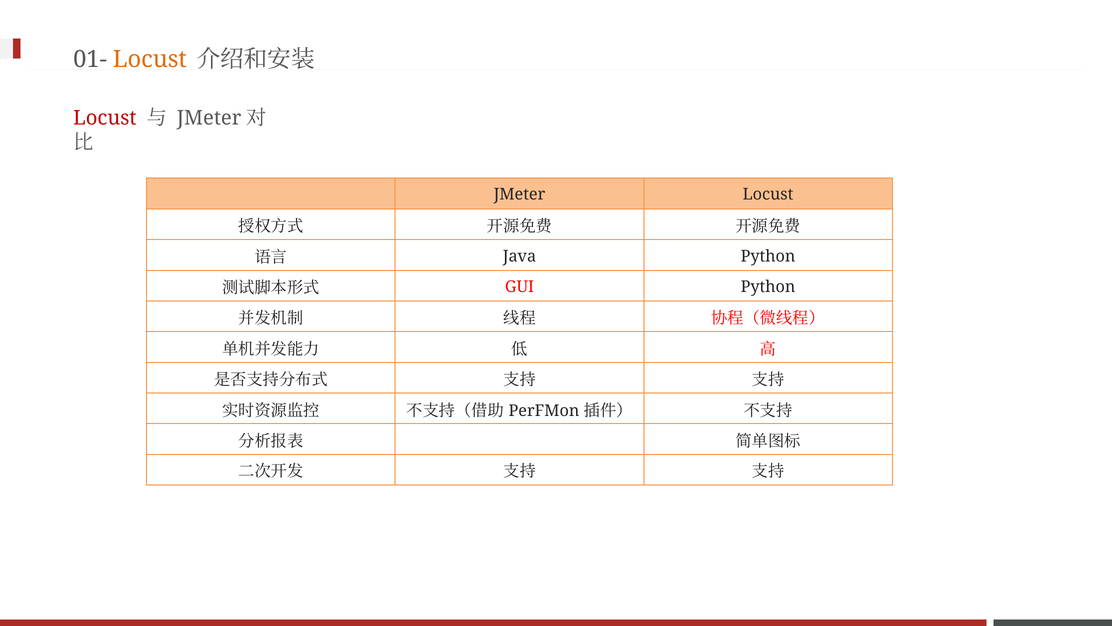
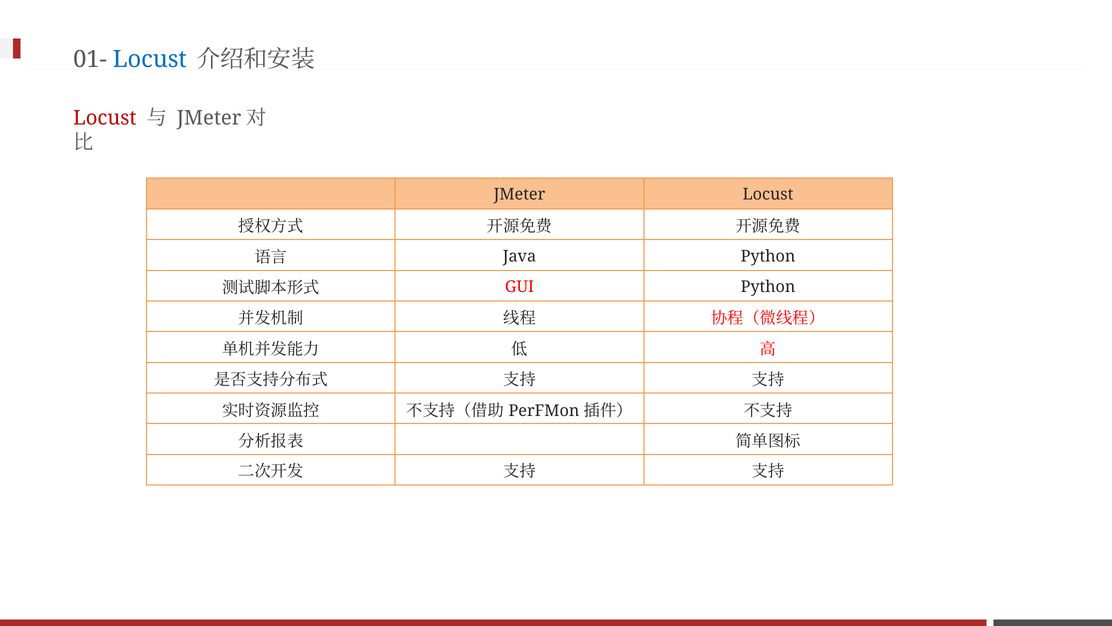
Locust colour: orange -> blue (150, 59)
